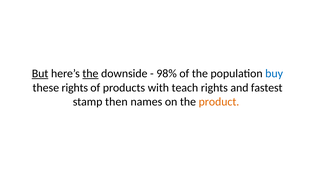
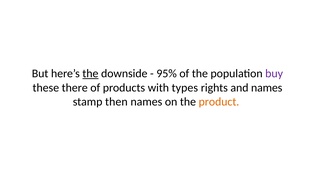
But underline: present -> none (40, 74)
98%: 98% -> 95% (167, 74)
buy colour: blue -> purple (274, 74)
these rights: rights -> there (75, 88)
teach: teach -> types (185, 88)
and fastest: fastest -> names (267, 88)
